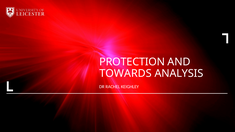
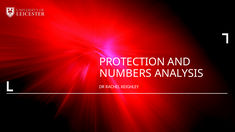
TOWARDS: TOWARDS -> NUMBERS (126, 74)
